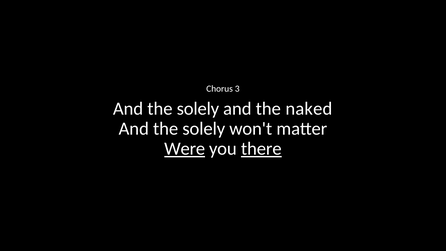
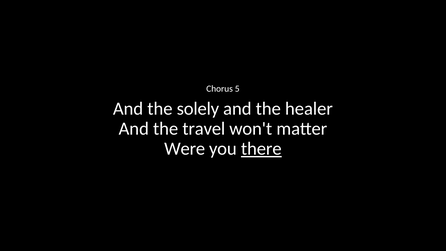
3: 3 -> 5 (237, 89)
naked: naked -> healer (309, 108)
solely: solely -> travel (204, 129)
Were underline: present -> none (185, 149)
